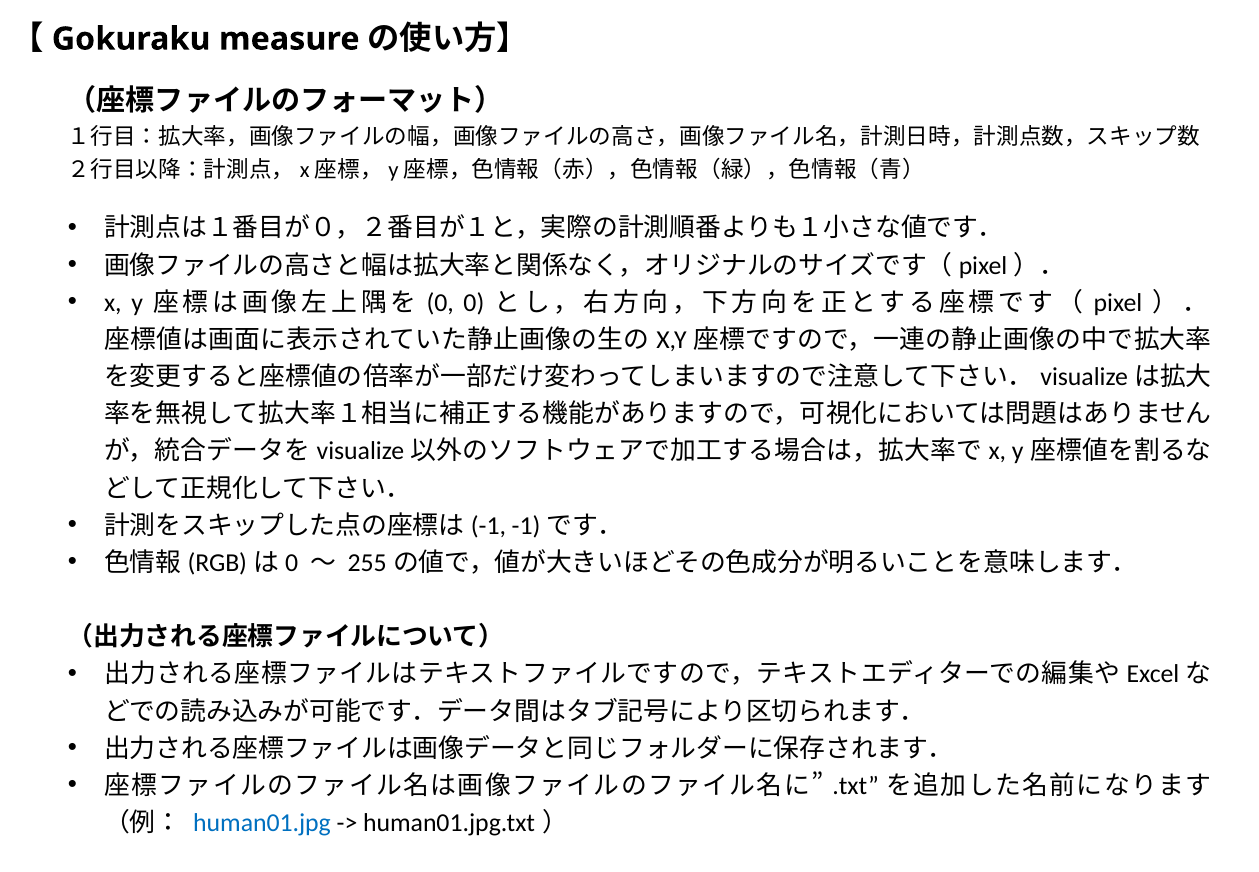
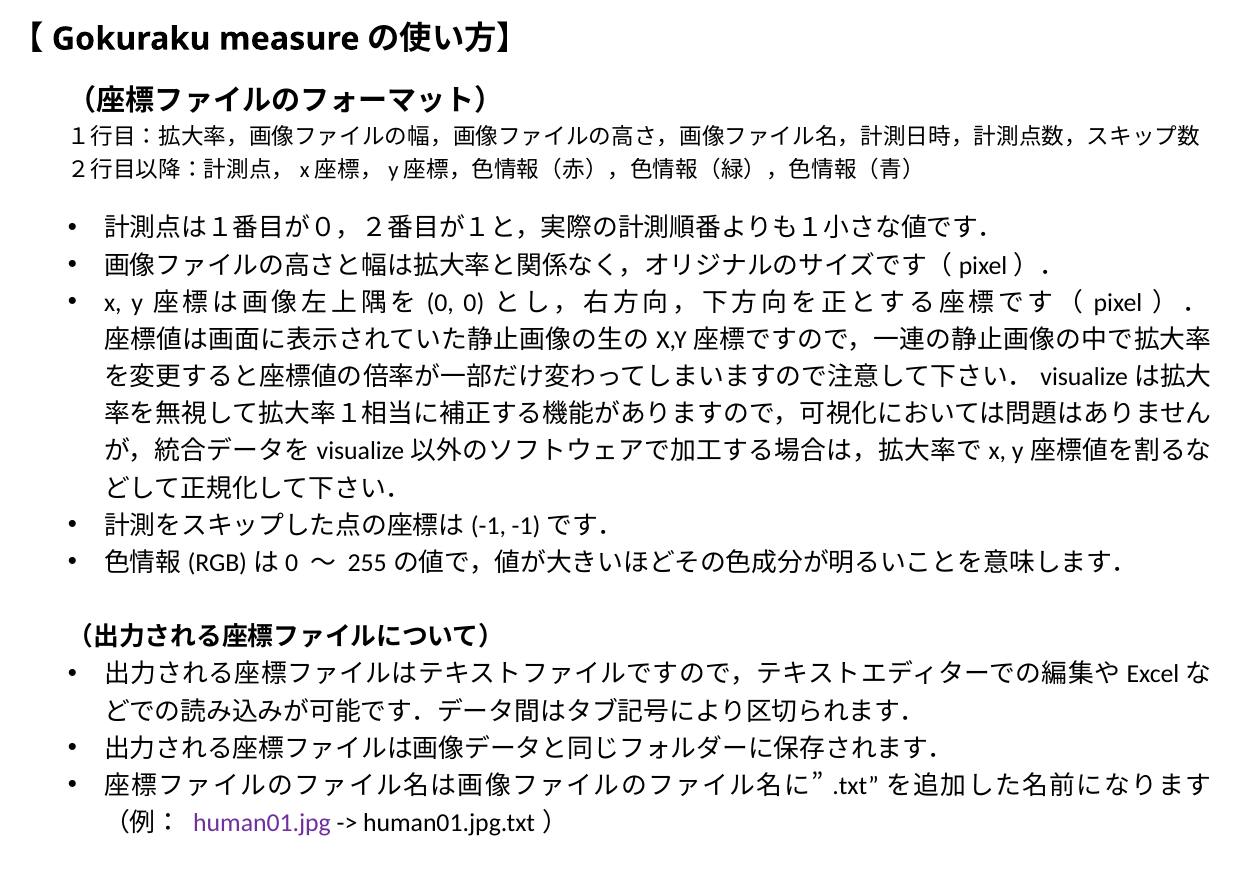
human01.jpg colour: blue -> purple (262, 823)
